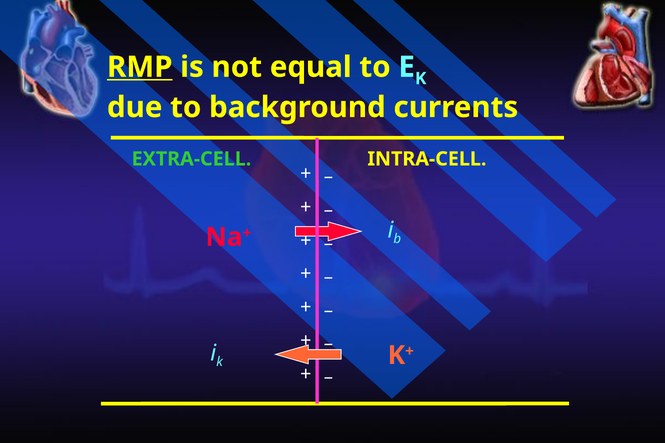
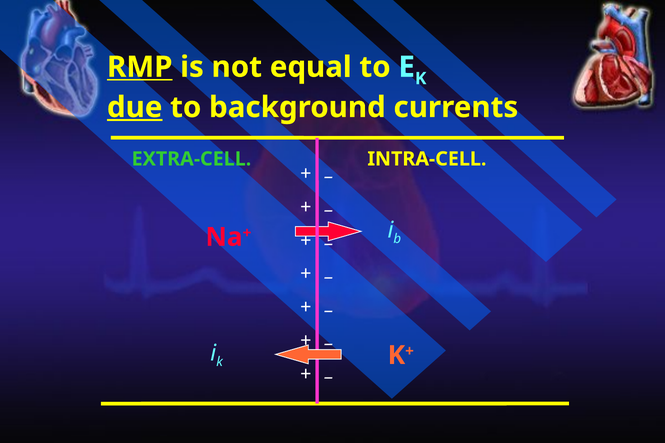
due underline: none -> present (135, 107)
